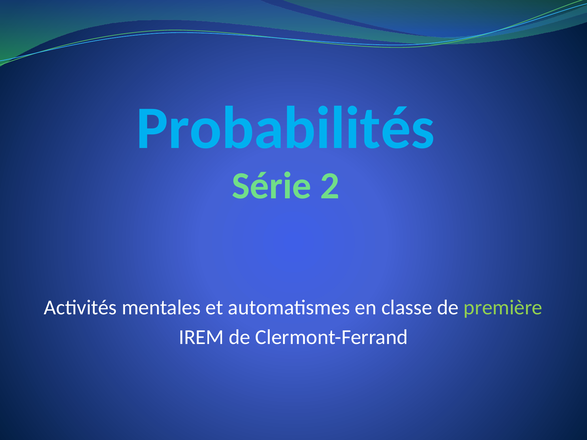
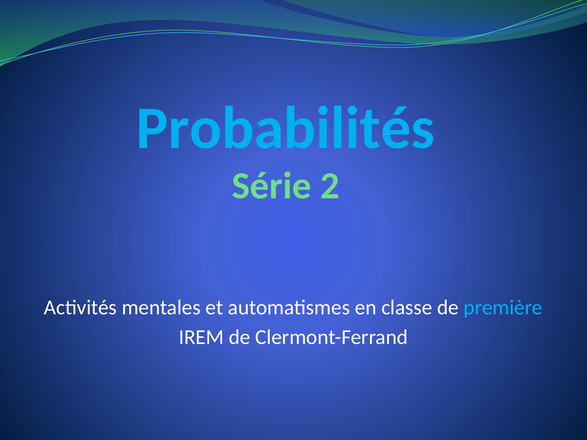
première colour: light green -> light blue (503, 308)
